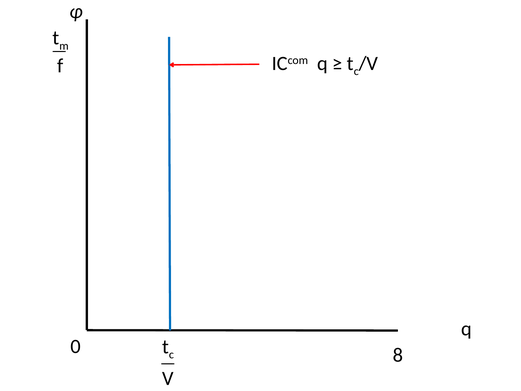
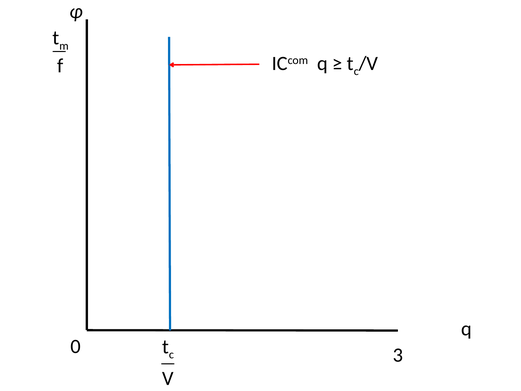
8: 8 -> 3 (398, 355)
